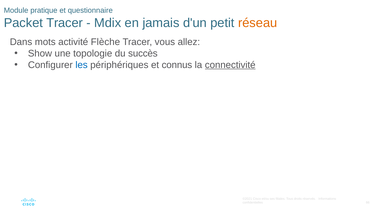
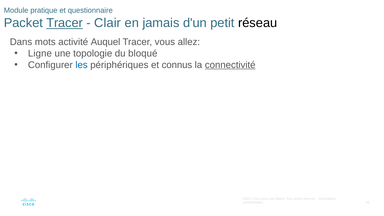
Tracer underline: none -> present (65, 23)
Mdix: Mdix -> Clair (108, 23)
réseau colour: orange -> black (258, 23)
Flèche: Flèche -> Auquel (106, 42)
Show: Show -> Ligne (40, 53)
succès: succès -> bloqué (143, 53)
